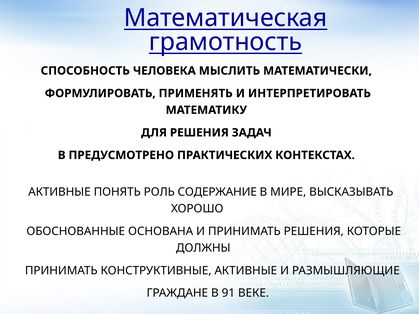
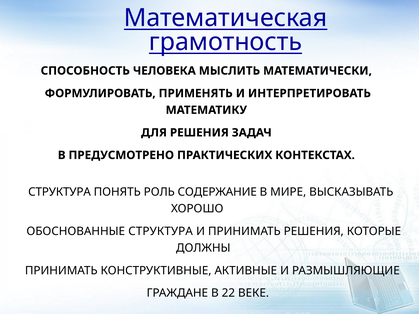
АКТИВНЫЕ: АКТИВНЫЕ -> СТРУКТУРА (60, 192)
ОБОСНОВАННЫЕ ОСНОВАНА: ОСНОВАНА -> СТРУКТУРА (161, 231)
91: 91 -> 22 (228, 293)
